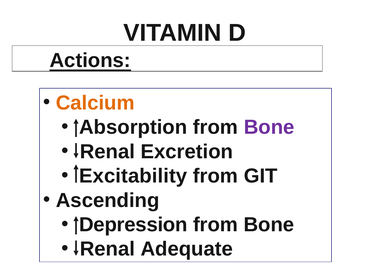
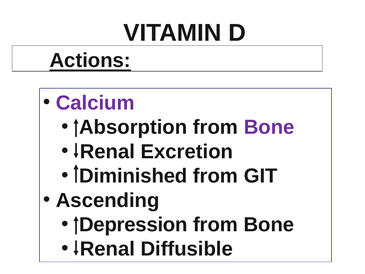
Calcium colour: orange -> purple (95, 103)
Excitability: Excitability -> Diminished (133, 176)
Adequate: Adequate -> Diffusible (187, 249)
